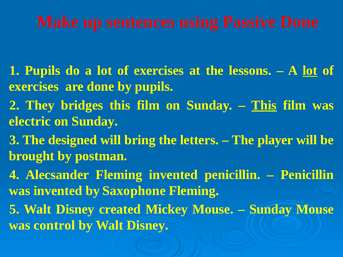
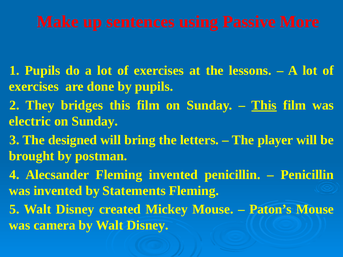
Passive Done: Done -> More (300, 22)
lot underline: present -> none (310, 71)
Saxophone: Saxophone -> Statements (134, 191)
Sunday: Sunday -> Patonʼs (271, 209)
control: control -> camera (54, 226)
